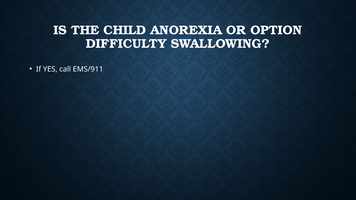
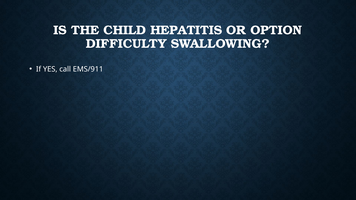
ANOREXIA: ANOREXIA -> HEPATITIS (186, 30)
